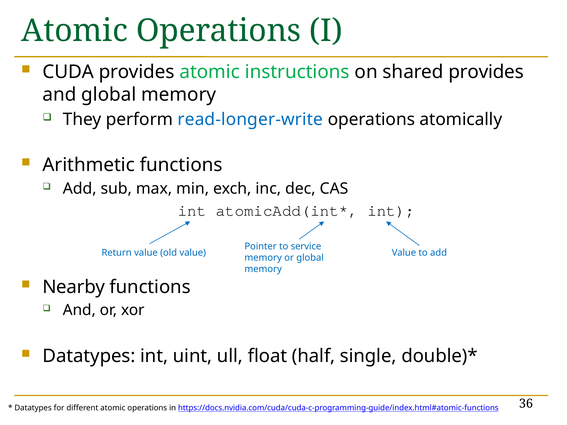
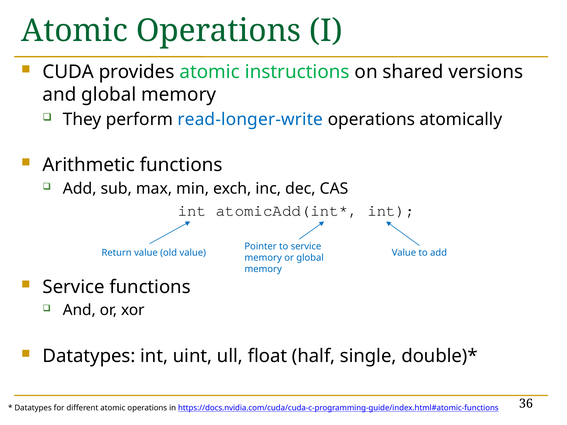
shared provides: provides -> versions (486, 72)
Nearby: Nearby -> Service (74, 287)
